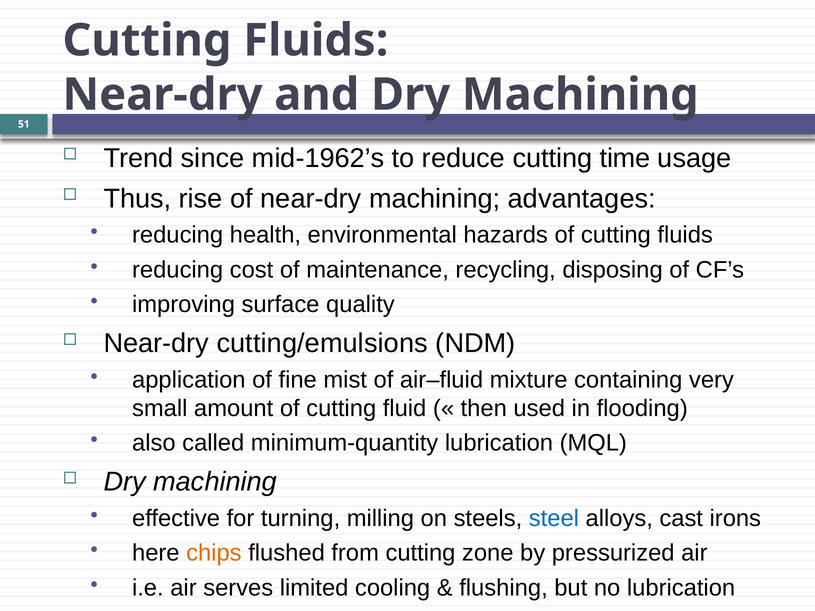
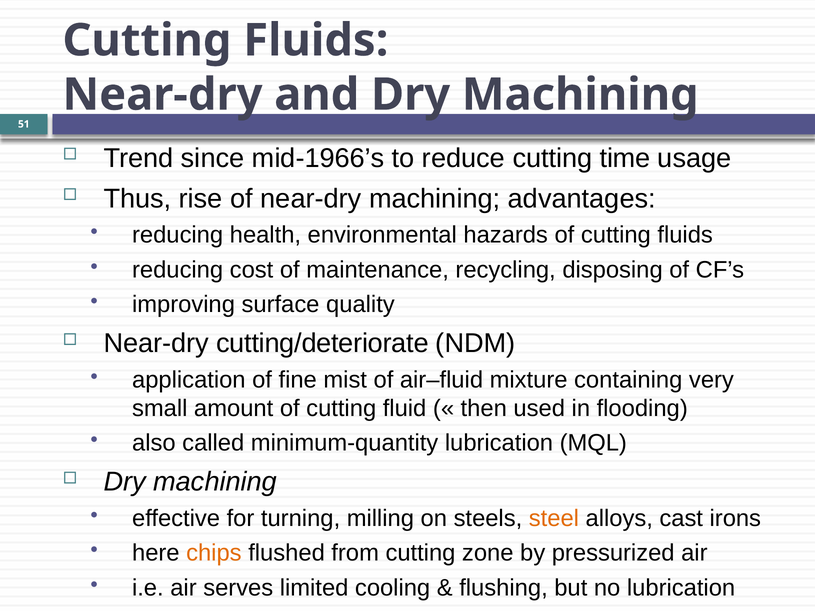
mid-1962’s: mid-1962’s -> mid-1966’s (318, 158)
cutting/emulsions: cutting/emulsions -> cutting/deteriorate (322, 343)
steel colour: blue -> orange (554, 519)
